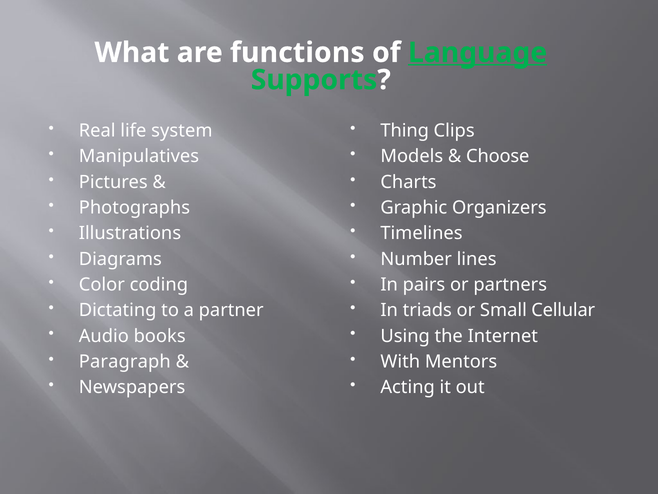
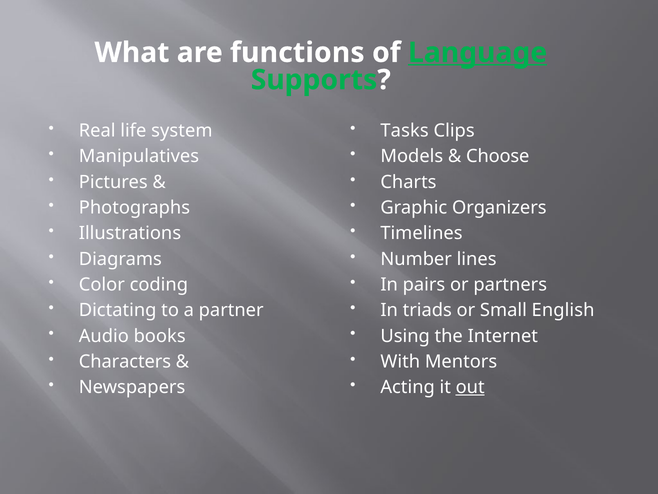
Thing: Thing -> Tasks (405, 131)
Cellular: Cellular -> English (563, 310)
Paragraph: Paragraph -> Characters (125, 361)
out underline: none -> present (470, 387)
